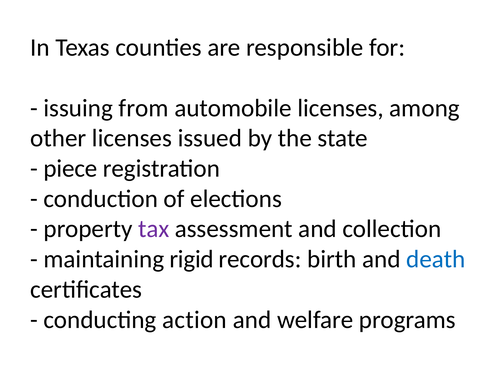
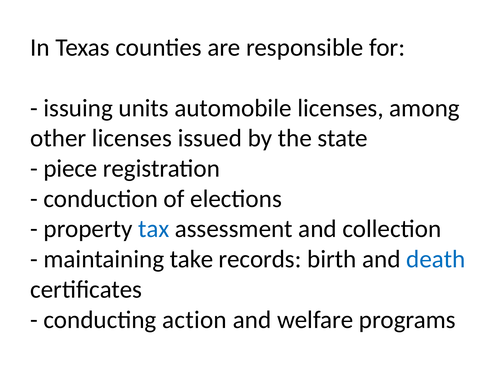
from: from -> units (144, 108)
tax colour: purple -> blue (154, 229)
rigid: rigid -> take (192, 259)
